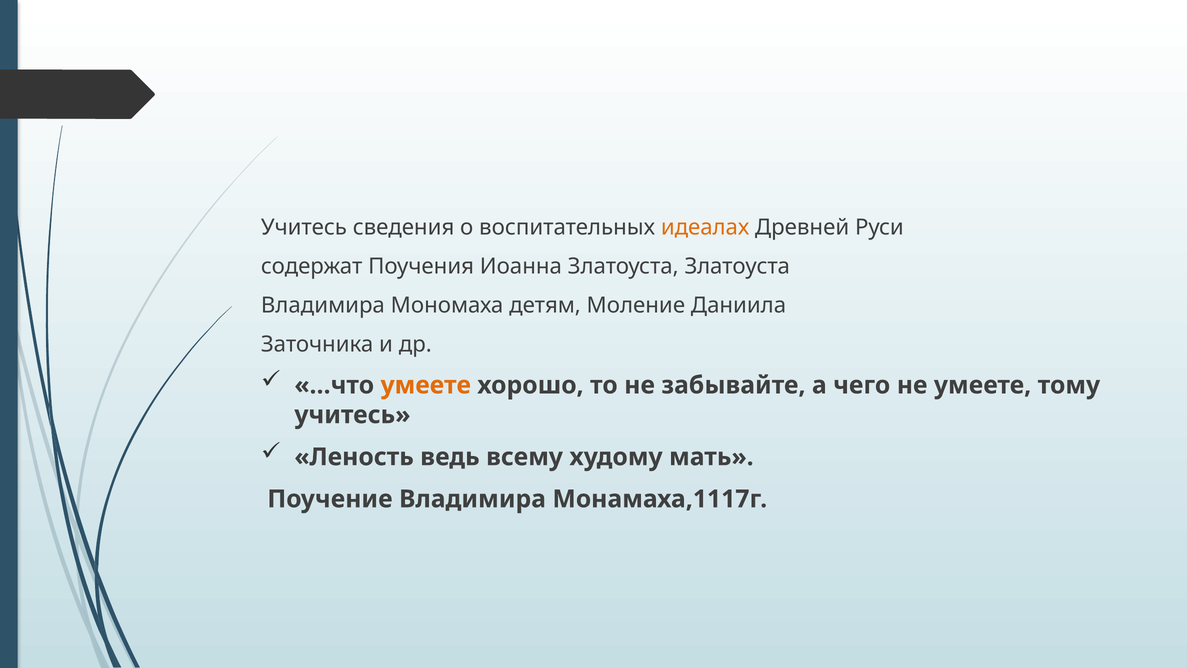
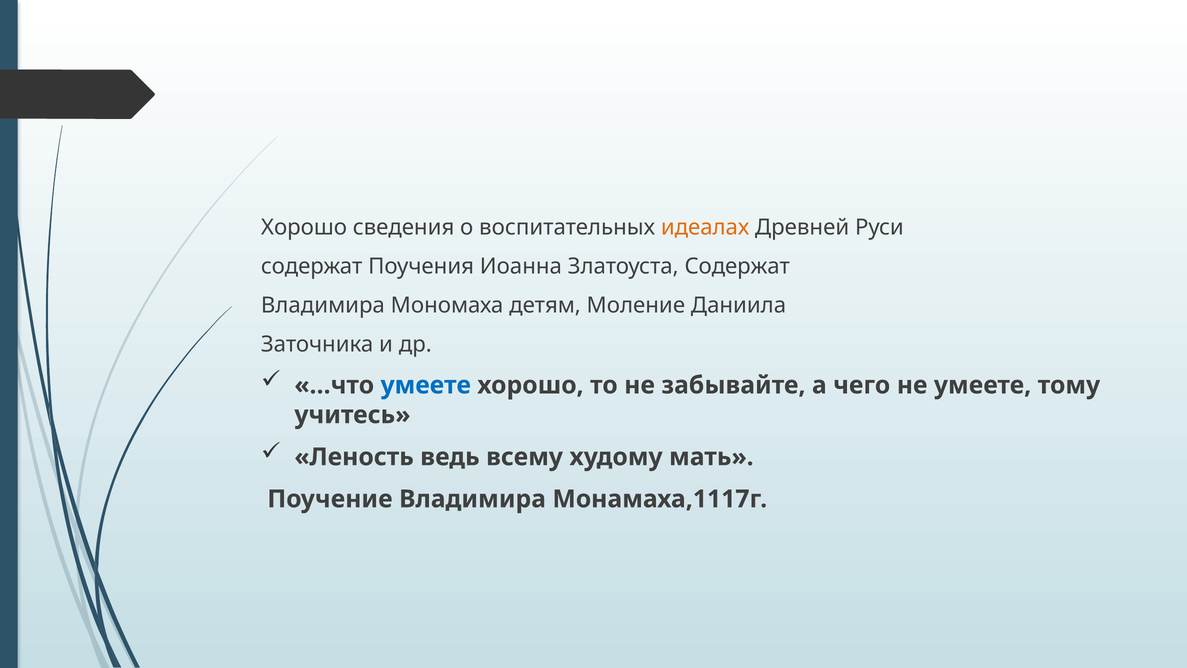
Учитесь: Учитесь -> Хорошо (304, 227)
Златоуста Златоуста: Златоуста -> Содержат (737, 266)
умеете colour: orange -> blue (426, 385)
